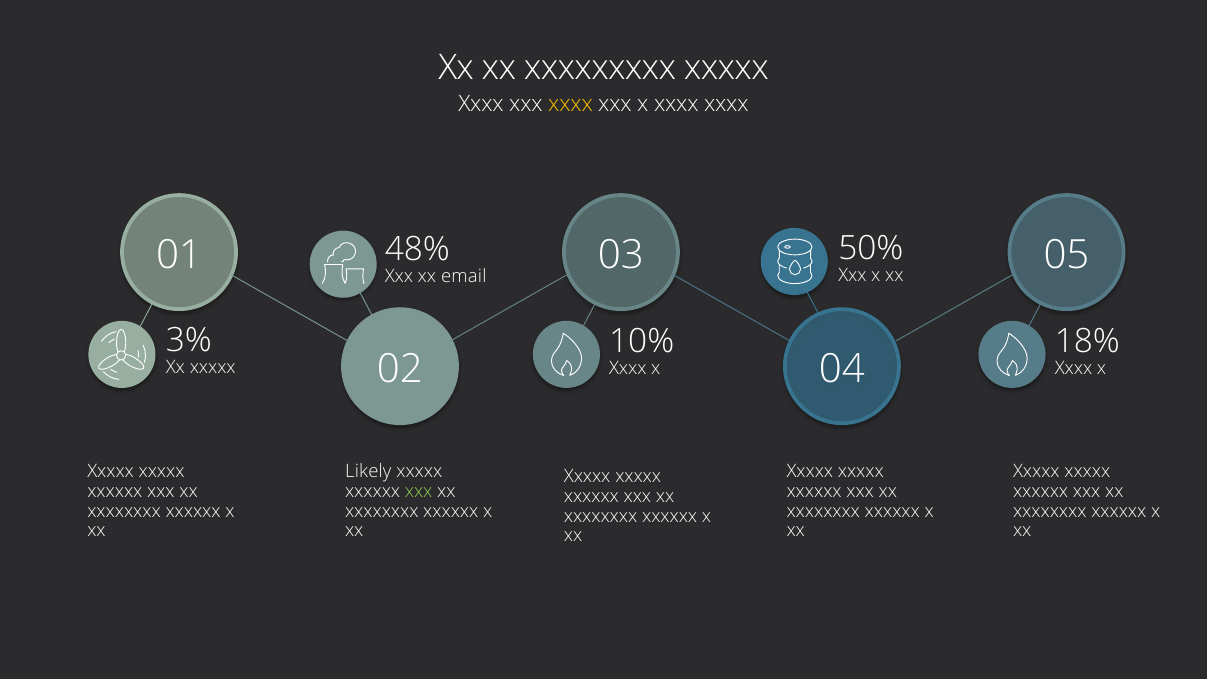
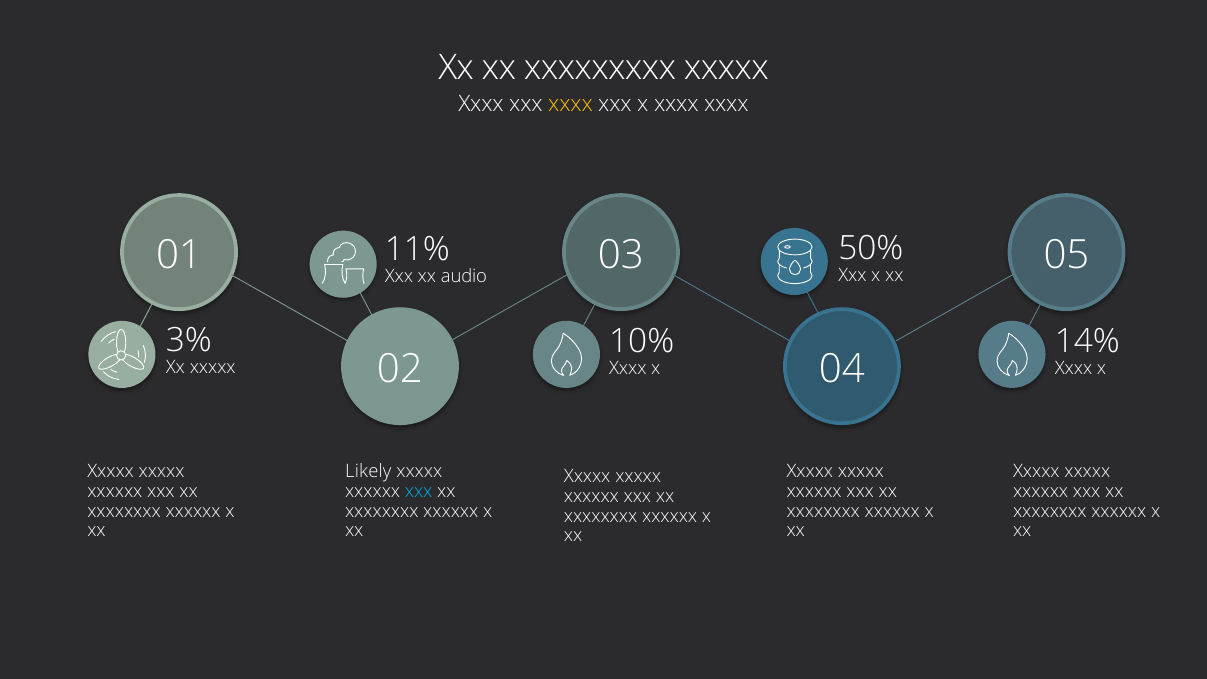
48%: 48% -> 11% (417, 250)
email: email -> audio (464, 277)
18%: 18% -> 14% (1087, 341)
xxx colour: light green -> light blue (419, 491)
